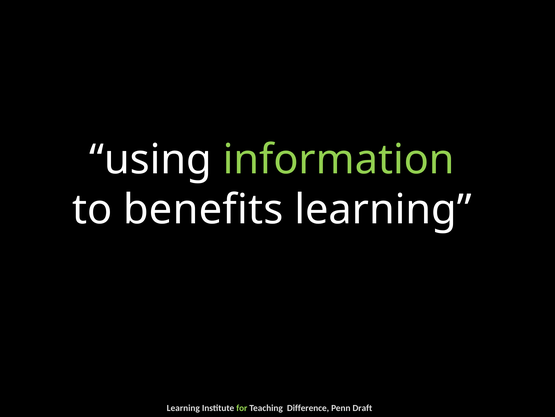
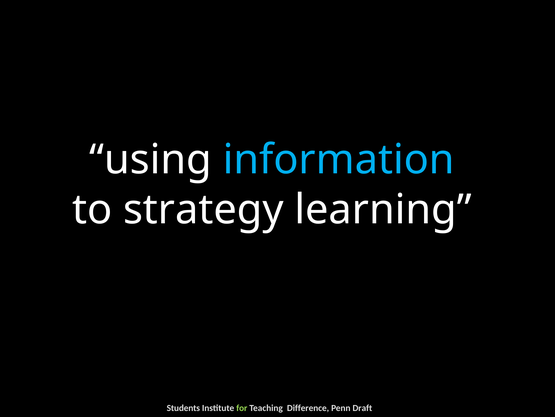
information colour: light green -> light blue (339, 159)
benefits: benefits -> strategy (203, 209)
Learning: Learning -> Students (183, 408)
